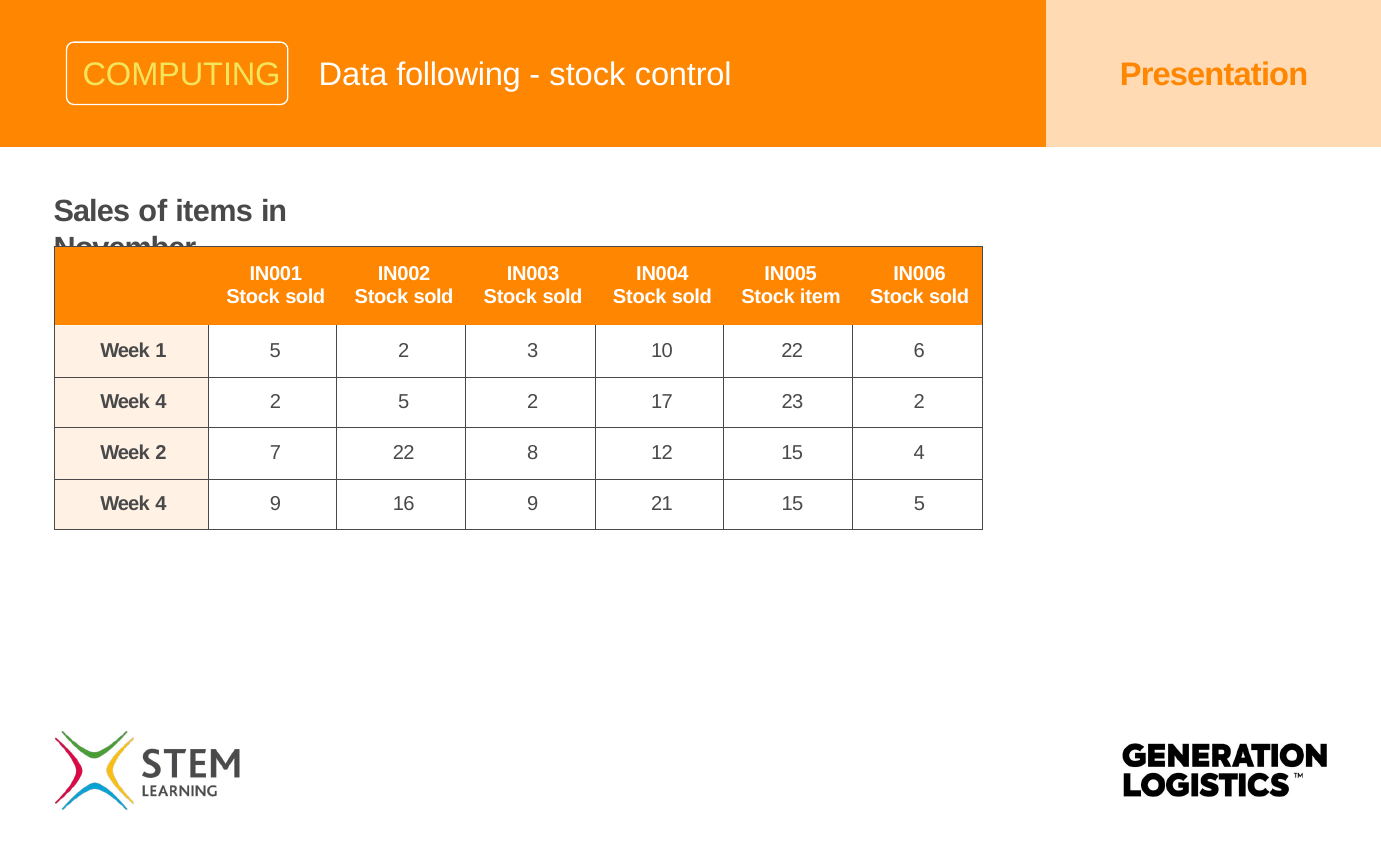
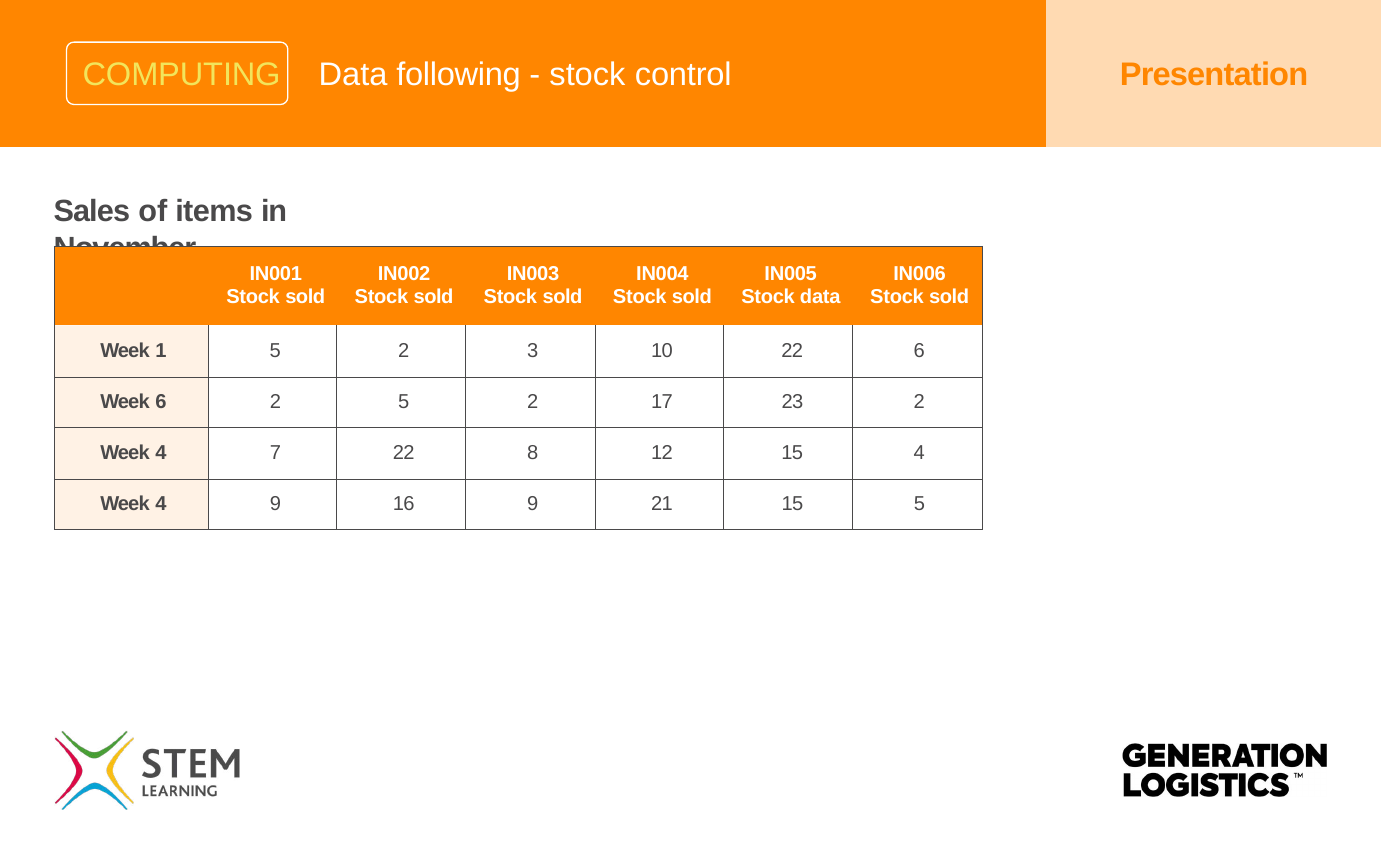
Stock item: item -> data (820, 297)
4: 4 -> 6 (161, 402)
2: 2 -> 4 (161, 453)
